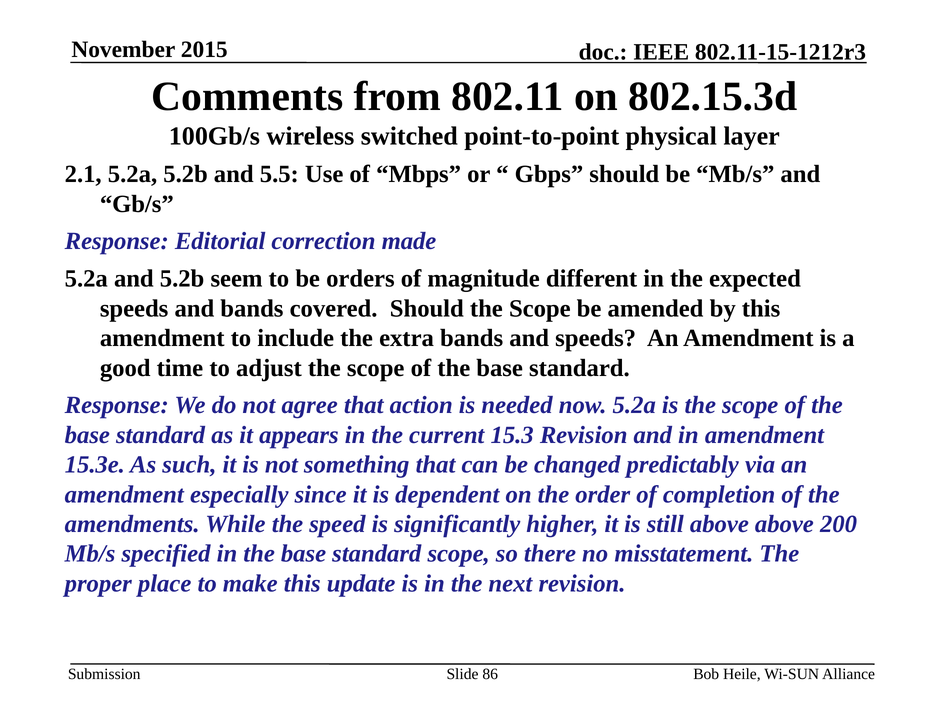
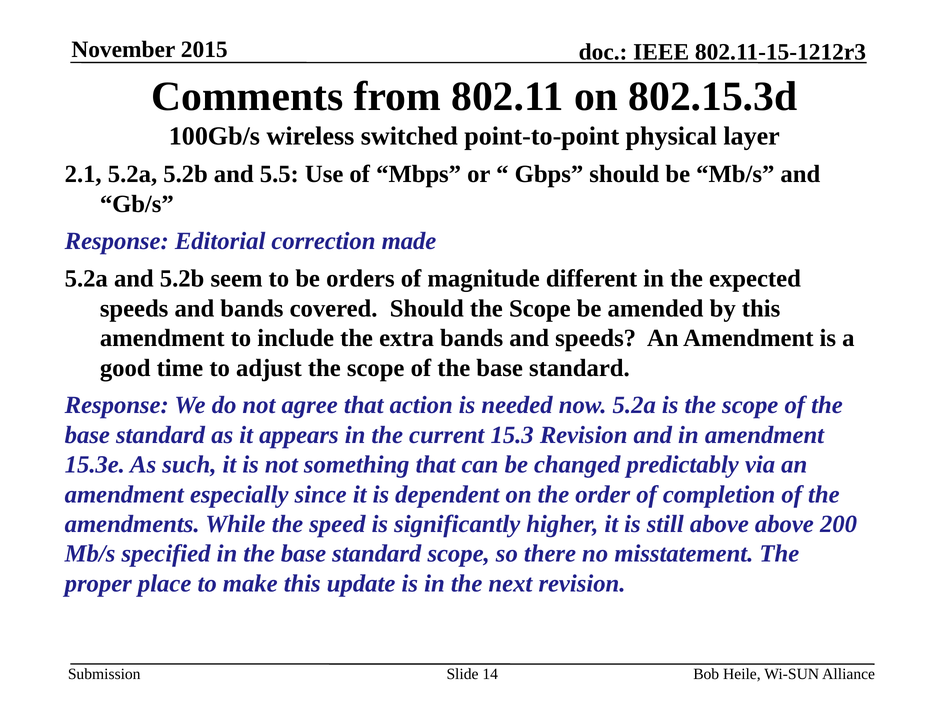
86: 86 -> 14 (490, 674)
